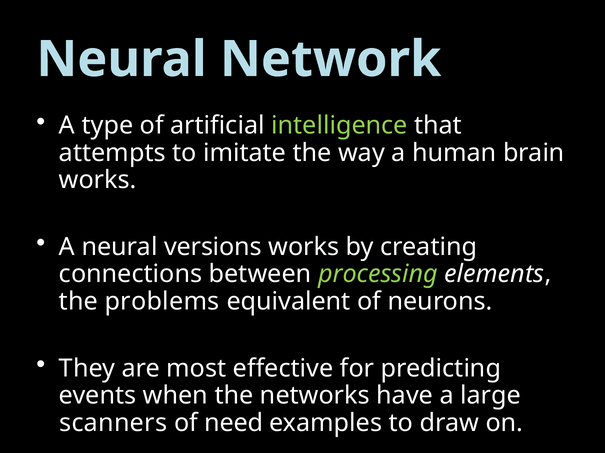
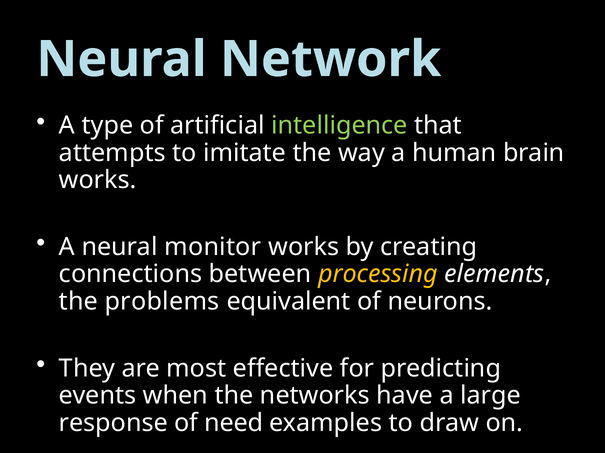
versions: versions -> monitor (213, 247)
processing colour: light green -> yellow (378, 275)
scanners: scanners -> response (113, 423)
